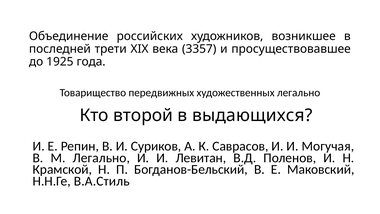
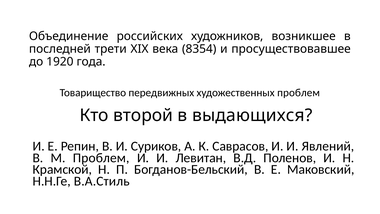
3357: 3357 -> 8354 (199, 49)
1925: 1925 -> 1920 (60, 62)
художественных легально: легально -> проблем (299, 93)
Могучая: Могучая -> Явлений (328, 146)
М Легально: Легально -> Проблем (101, 158)
